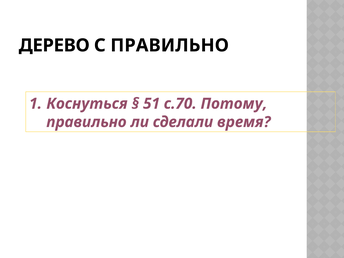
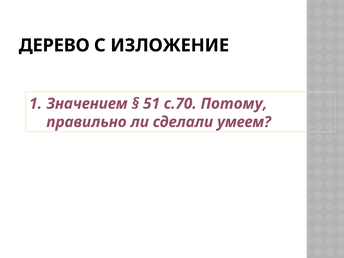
С ПРАВИЛЬНО: ПРАВИЛЬНО -> ИЗЛОЖЕНИЕ (170, 45)
Коснуться: Коснуться -> Значением (87, 104)
время: время -> умеем (244, 122)
